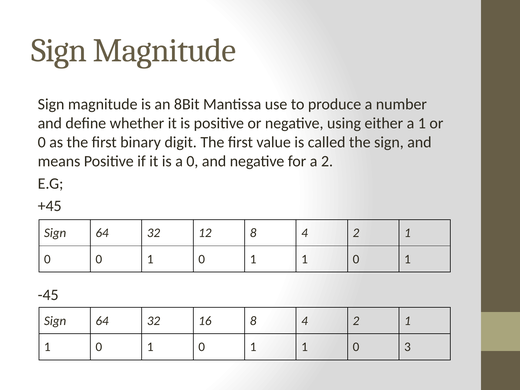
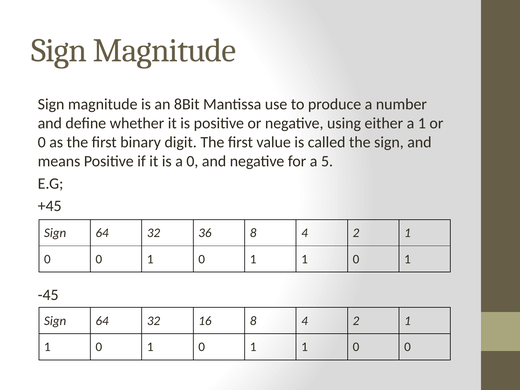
a 2: 2 -> 5 (327, 161)
12: 12 -> 36 (205, 233)
1 1 0 3: 3 -> 0 (407, 347)
